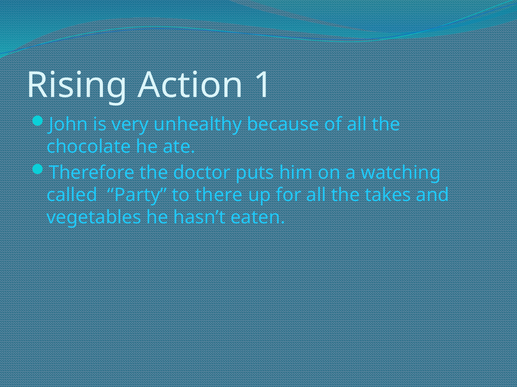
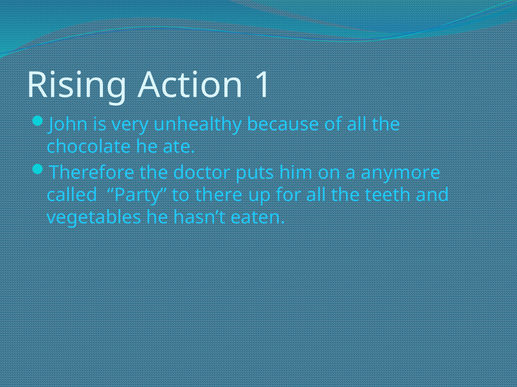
watching: watching -> anymore (401, 173)
takes: takes -> teeth (388, 195)
